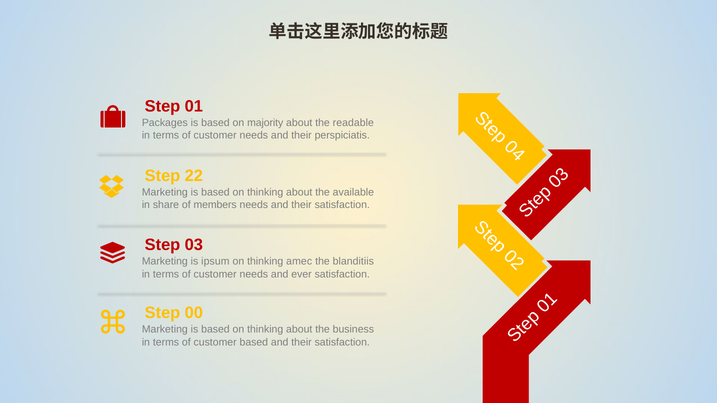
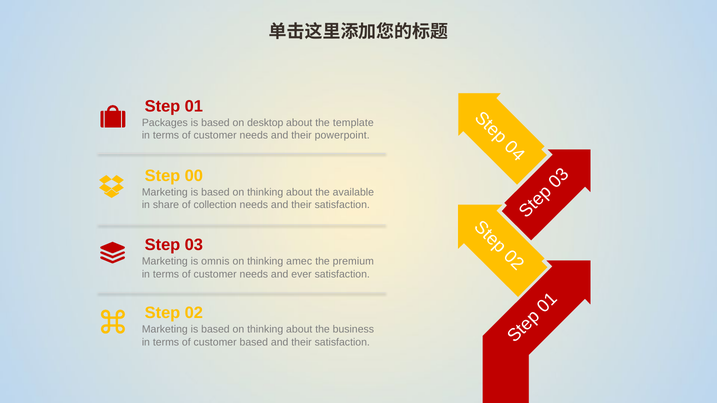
majority: majority -> desktop (265, 123)
readable: readable -> template (353, 123)
perspiciatis: perspiciatis -> powerpoint (342, 136)
22: 22 -> 00 (194, 176)
members: members -> collection (215, 205)
ipsum: ipsum -> omnis (215, 262)
blanditiis: blanditiis -> premium (353, 262)
00: 00 -> 02 (194, 313)
